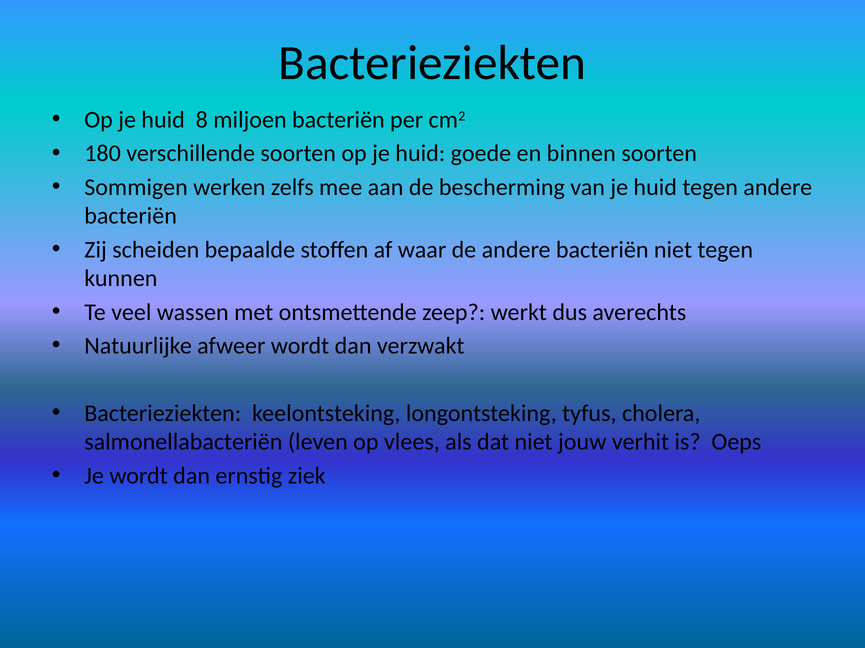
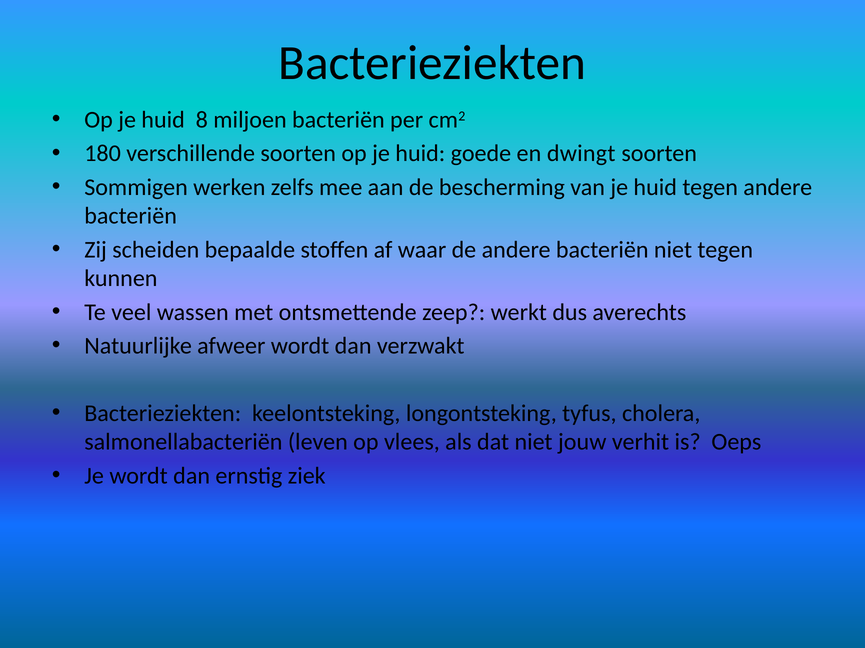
binnen: binnen -> dwingt (581, 154)
